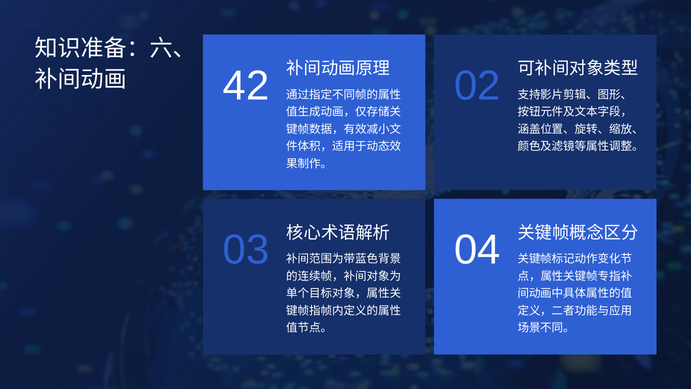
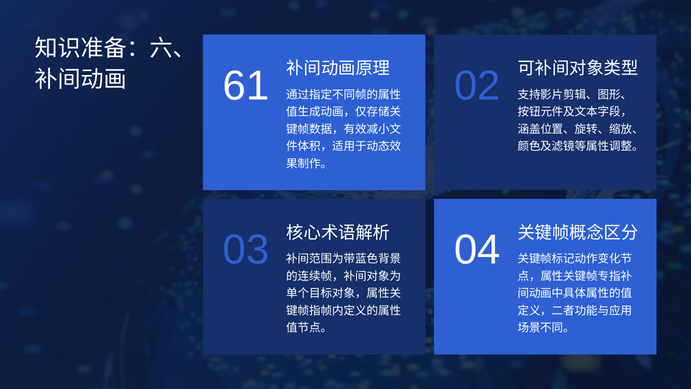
42: 42 -> 61 (246, 86)
